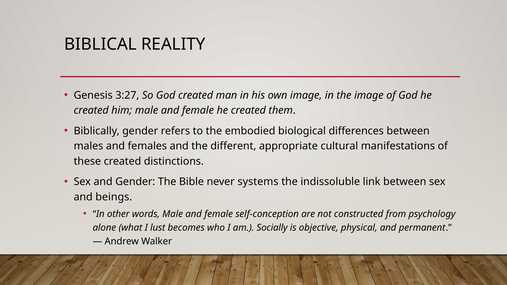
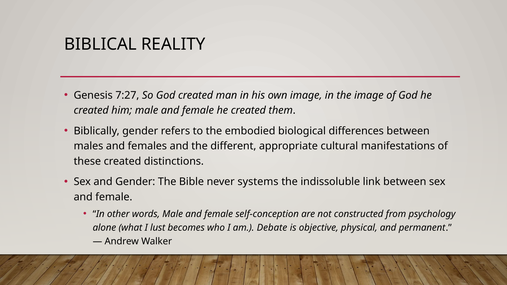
3:27: 3:27 -> 7:27 (127, 95)
beings: beings -> female (114, 197)
Socially: Socially -> Debate (272, 228)
